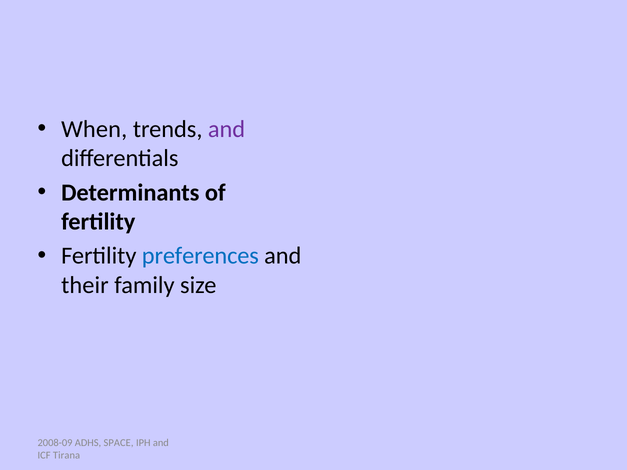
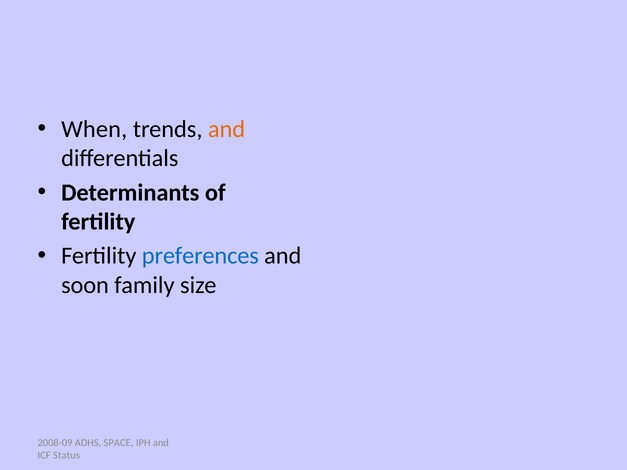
and colour: purple -> orange (227, 129)
their: their -> soon (85, 285)
Tirana: Tirana -> Status (67, 455)
